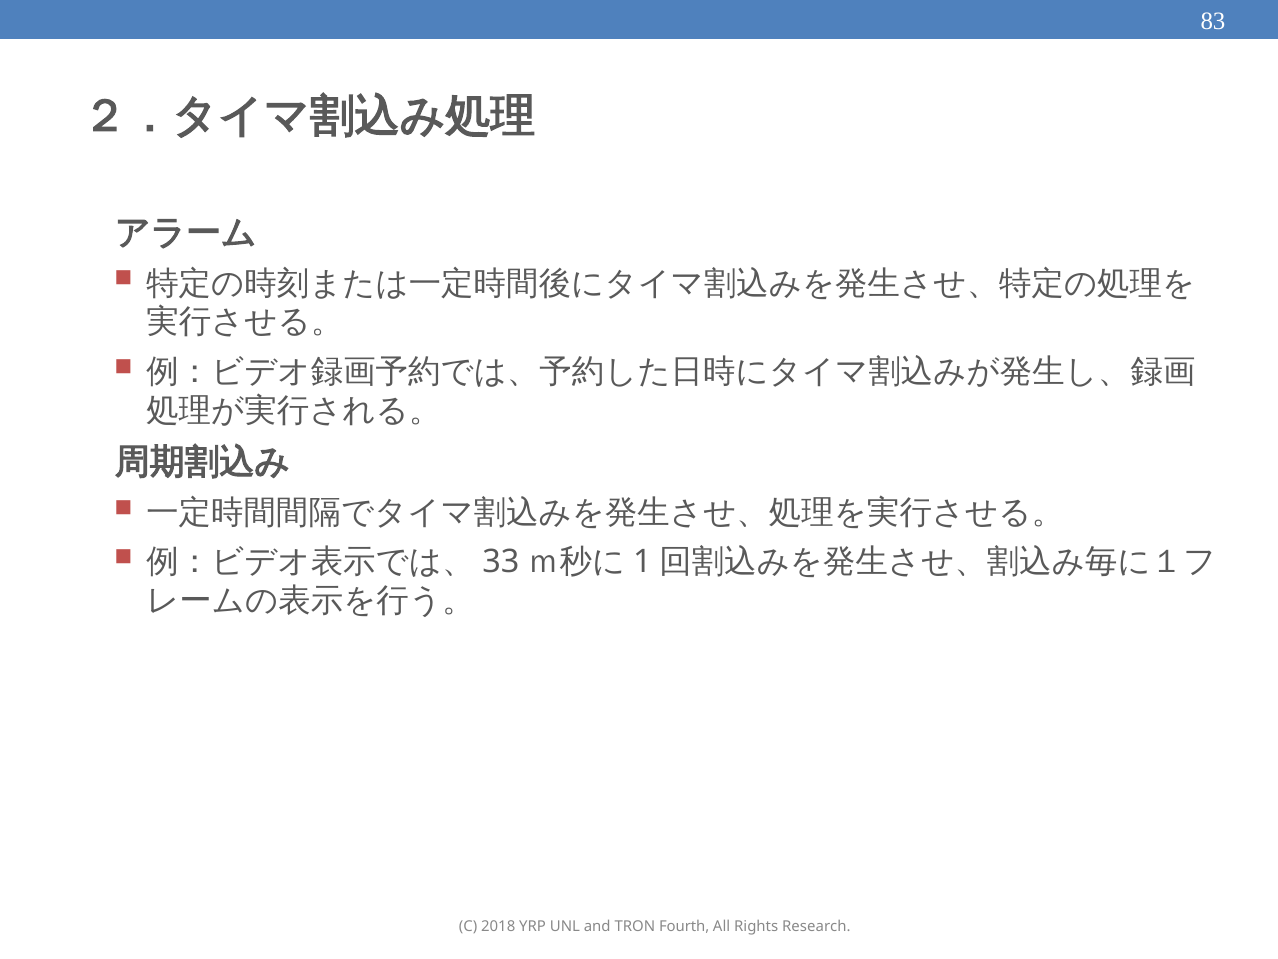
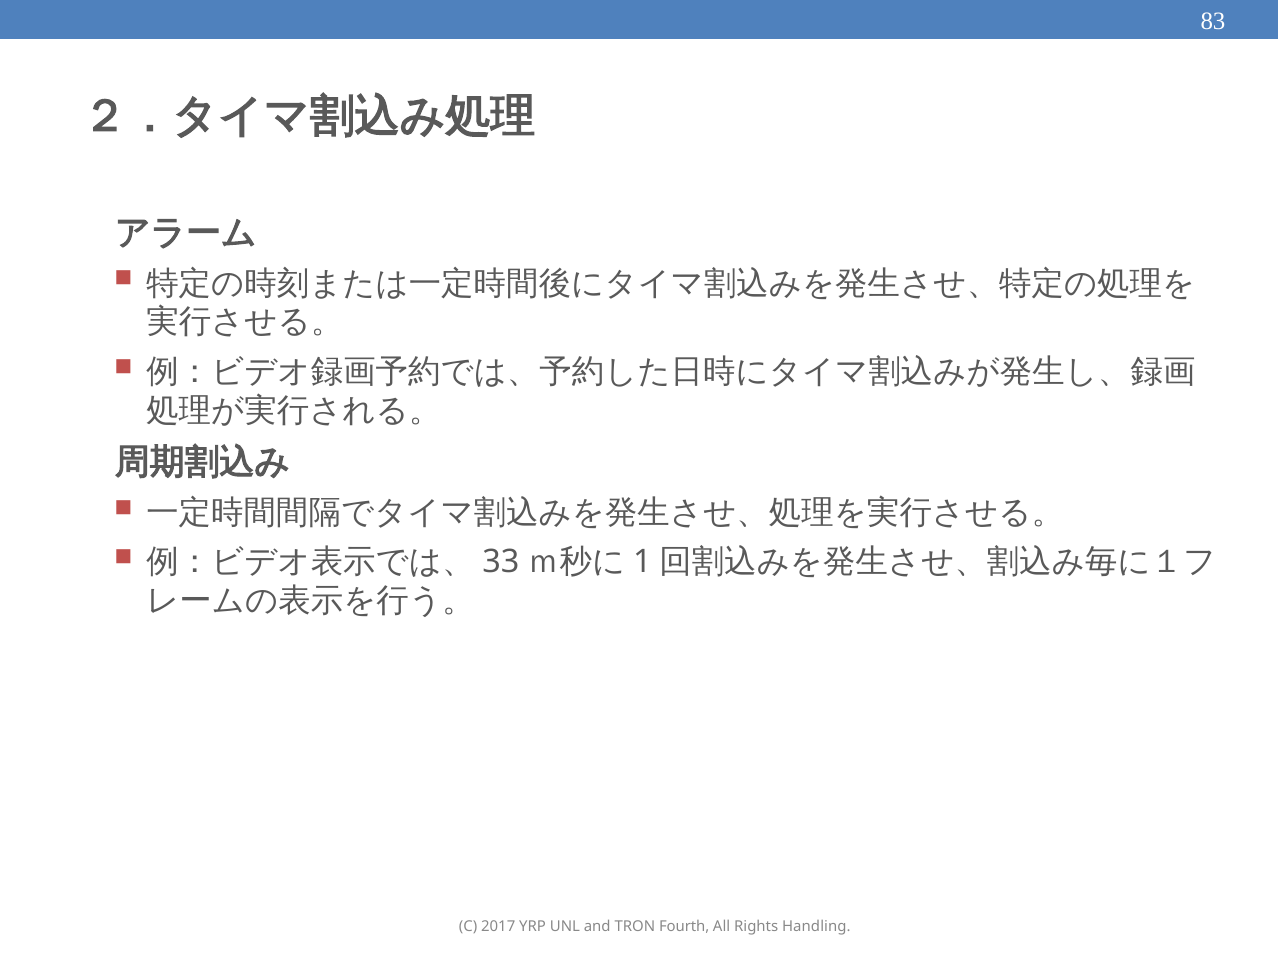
2018: 2018 -> 2017 (498, 926)
Research: Research -> Handling (816, 926)
